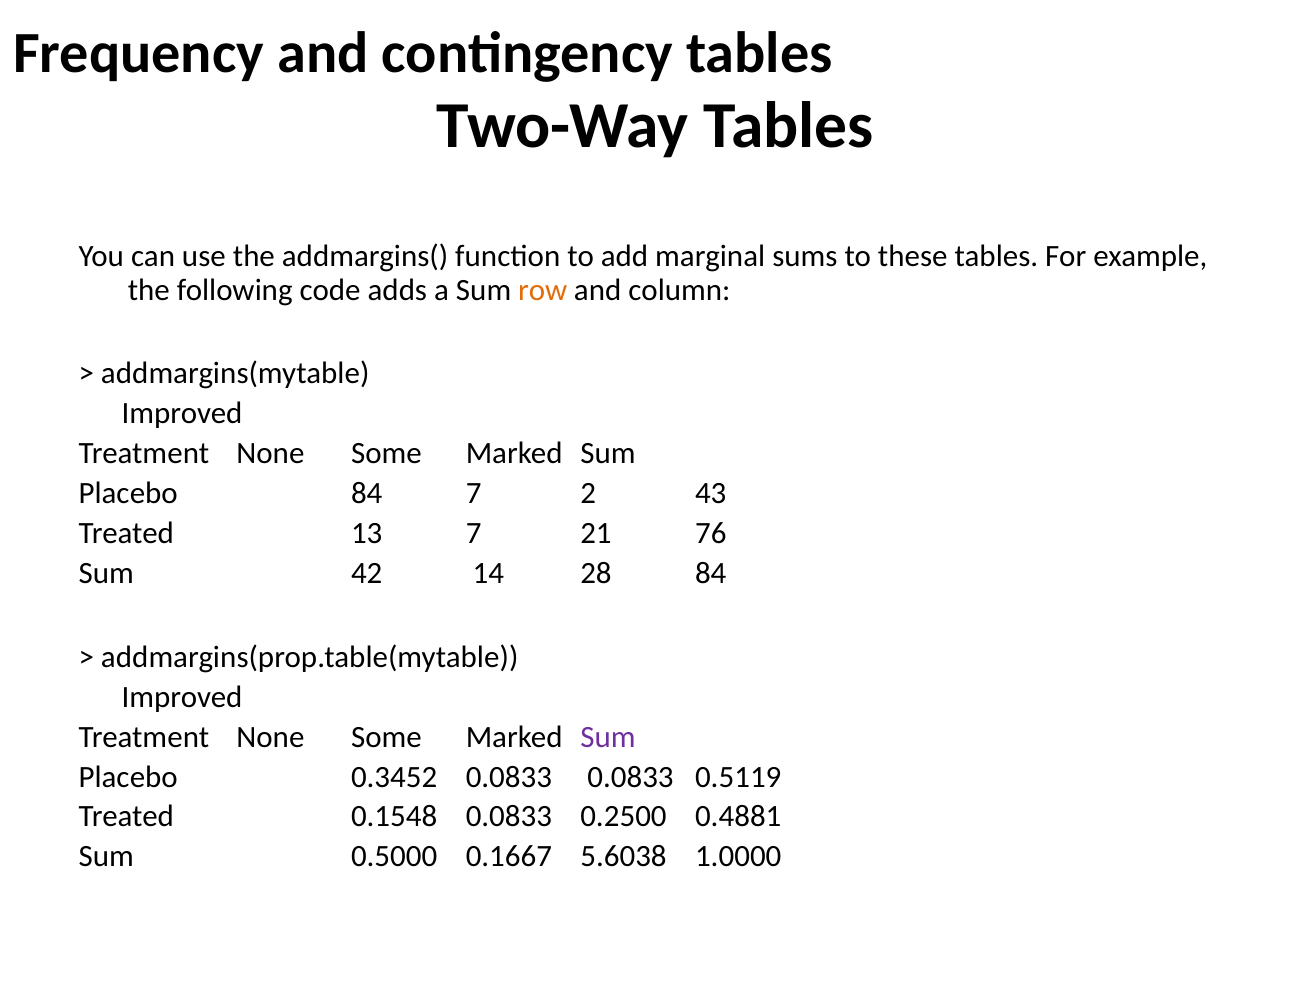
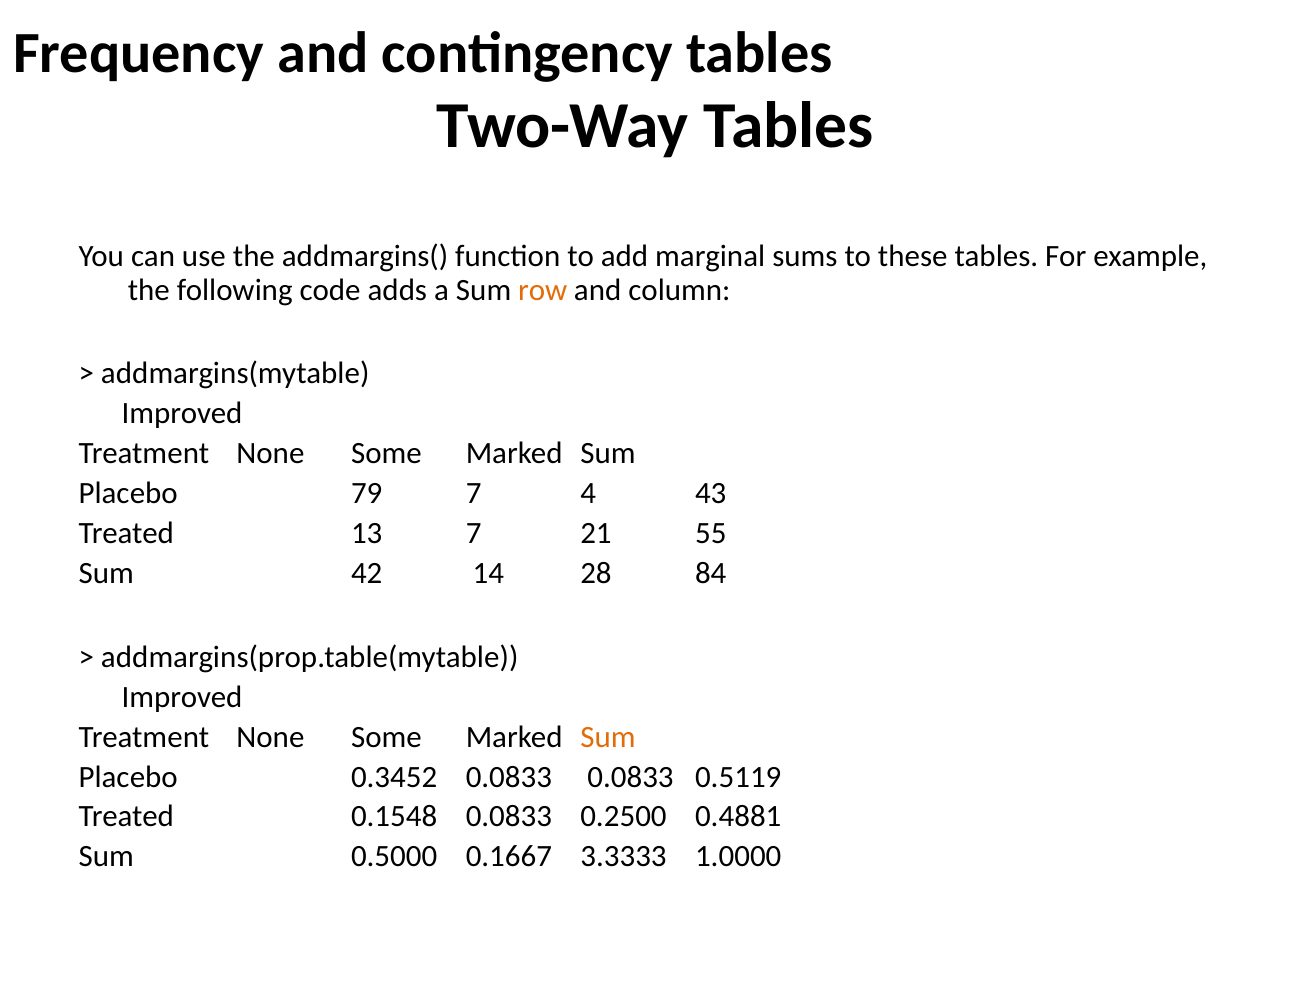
Placebo 84: 84 -> 79 (367, 494)
2: 2 -> 4 (588, 494)
76: 76 -> 55 (711, 534)
Sum colour: purple -> orange (608, 737)
5.6038: 5.6038 -> 3.3333 (624, 857)
